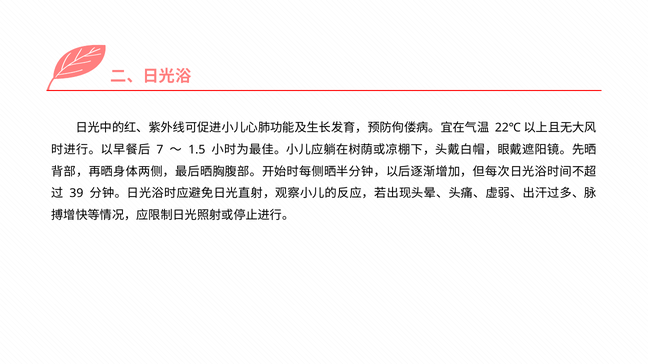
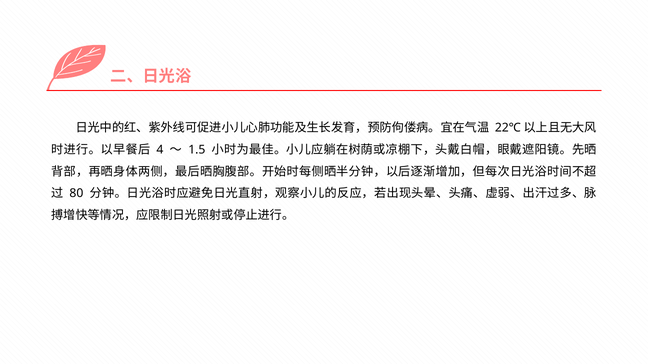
7: 7 -> 4 (160, 150)
39: 39 -> 80 (76, 194)
